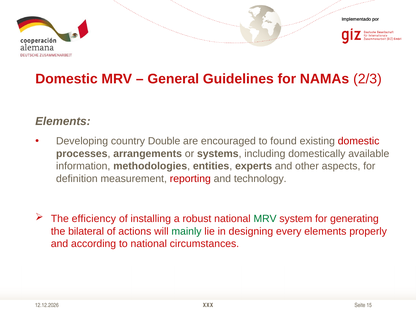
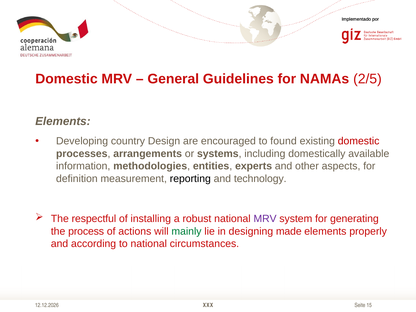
2/3: 2/3 -> 2/5 (367, 79)
Double: Double -> Design (164, 141)
reporting colour: red -> black (190, 179)
efficiency: efficiency -> respectful (94, 219)
MRV colour: green -> purple (265, 219)
bilateral: bilateral -> process (86, 231)
every: every -> made (289, 231)
